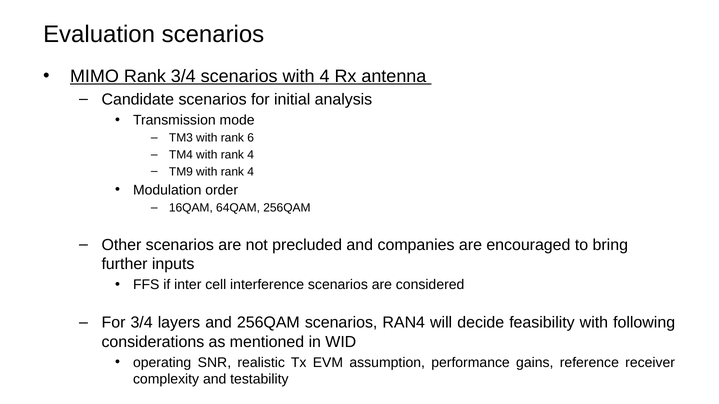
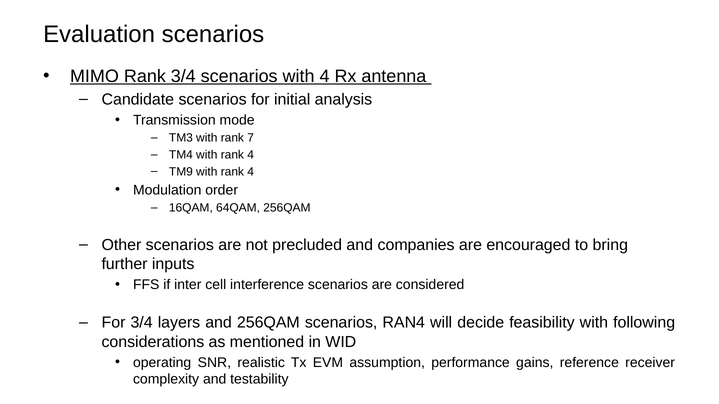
6: 6 -> 7 (251, 138)
